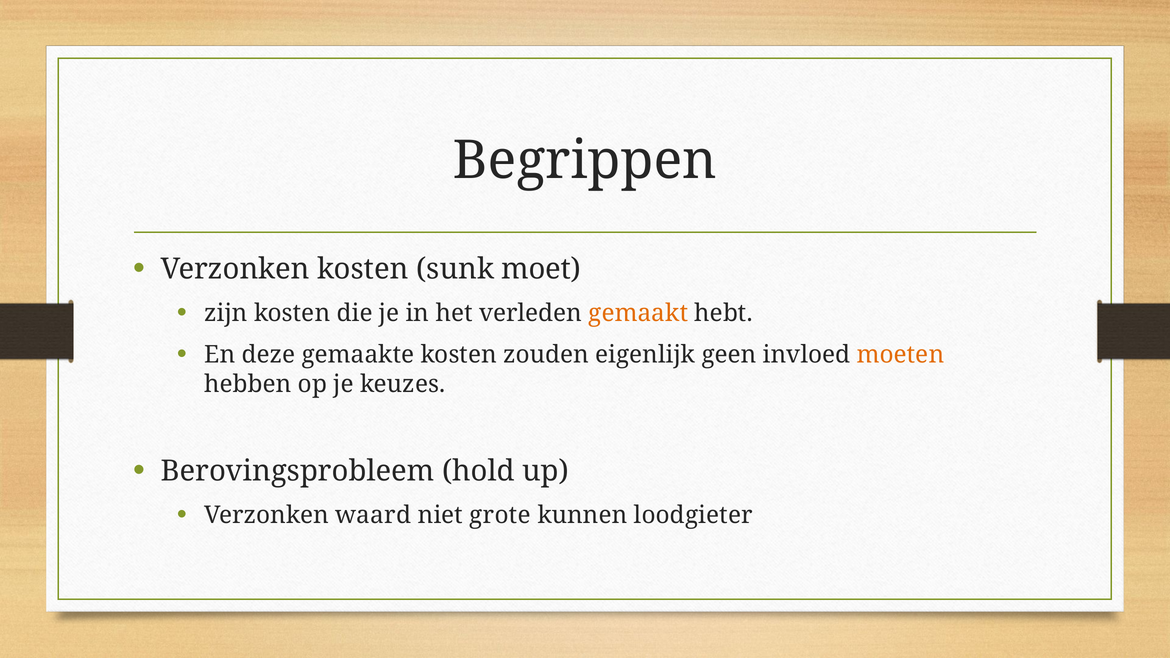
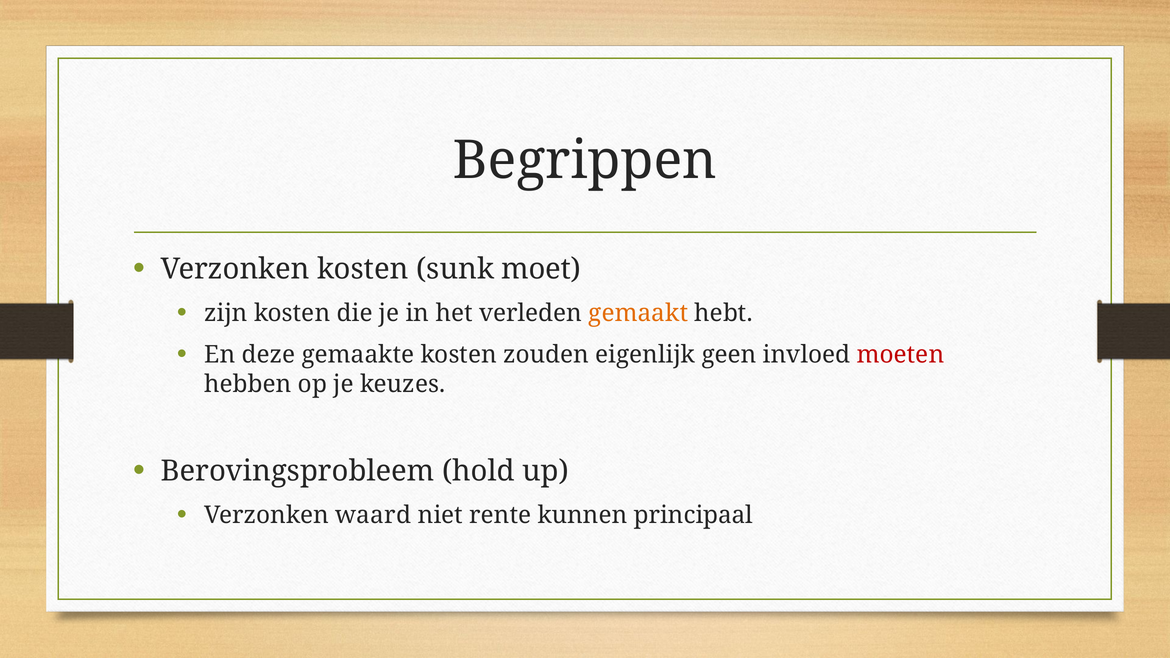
moeten colour: orange -> red (900, 355)
grote: grote -> rente (500, 515)
loodgieter: loodgieter -> principaal (693, 515)
